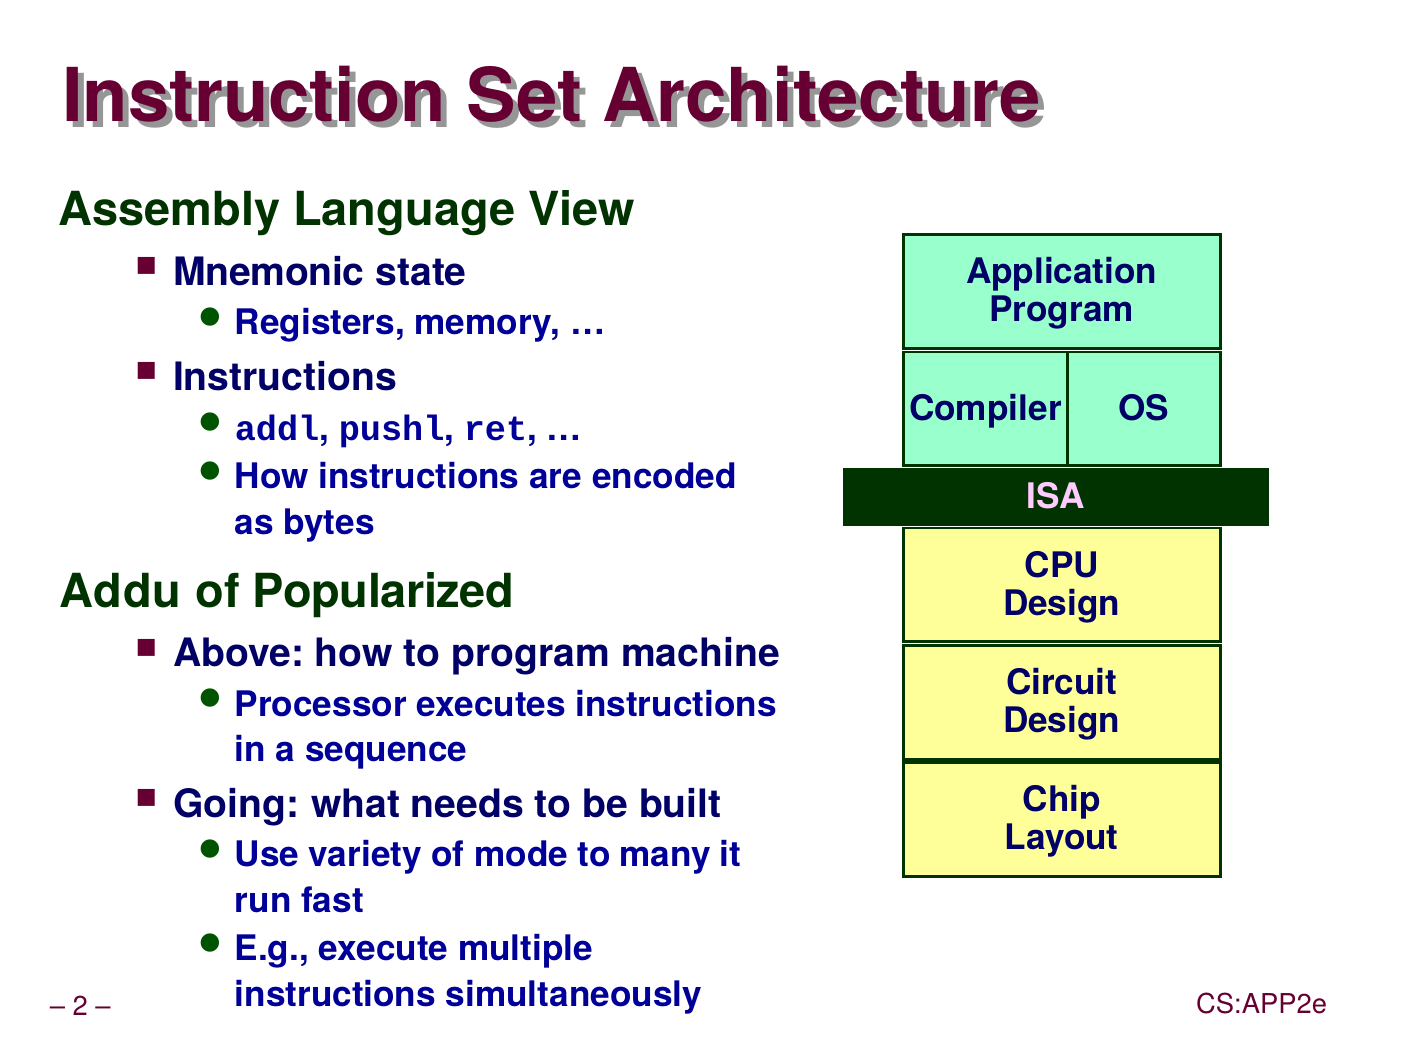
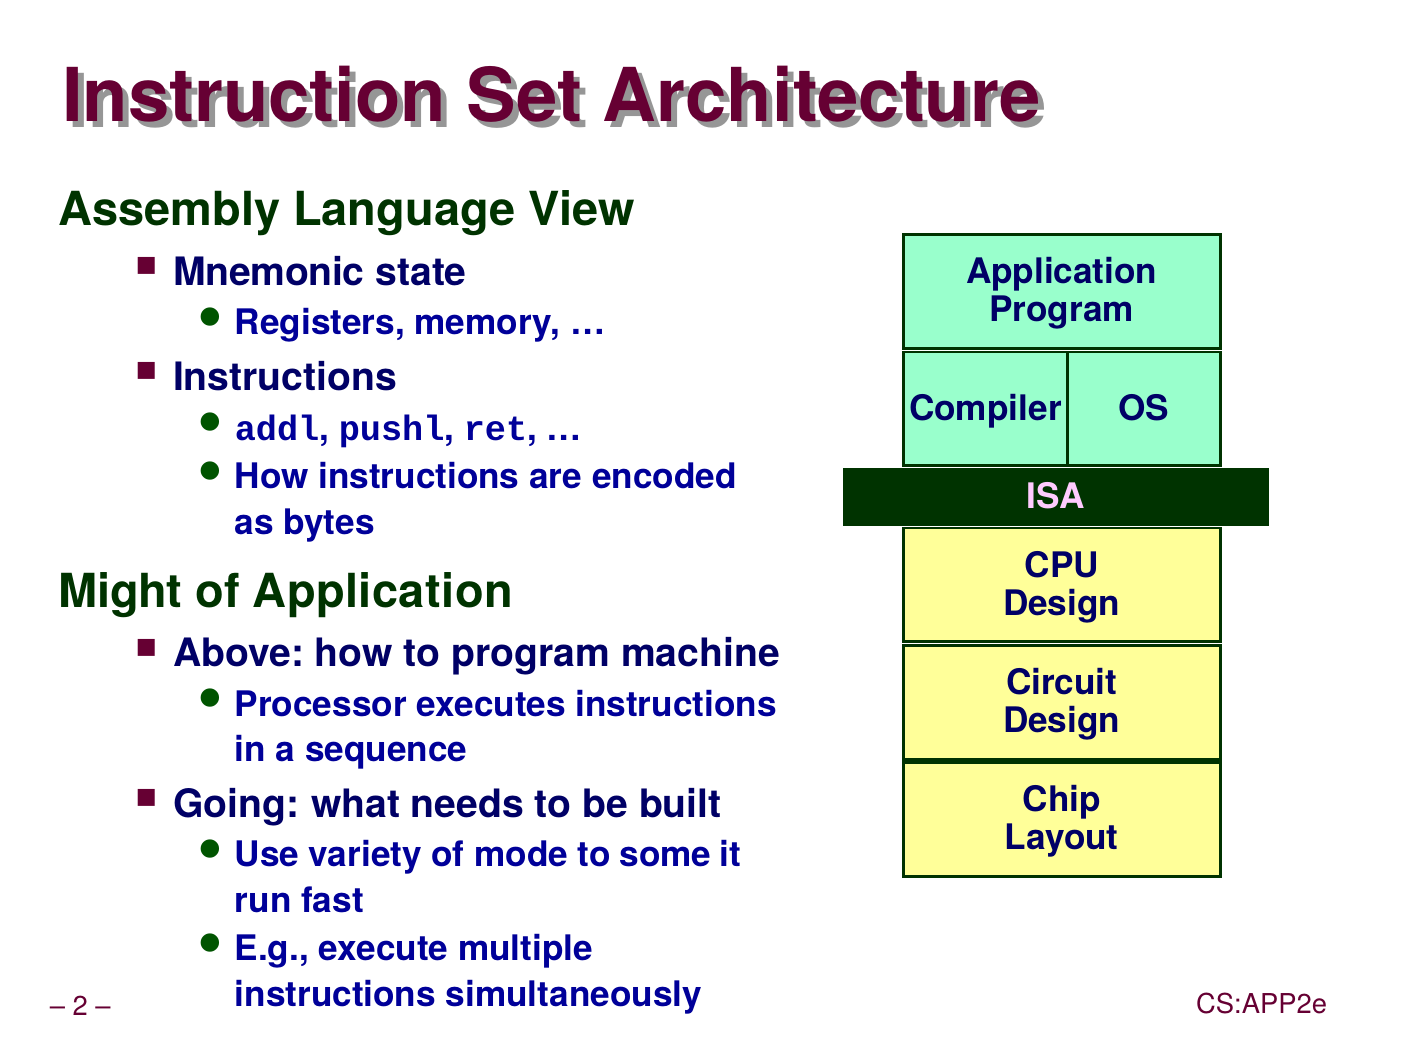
Addu: Addu -> Might (121, 592)
of Popularized: Popularized -> Application (383, 592)
many: many -> some (665, 855)
